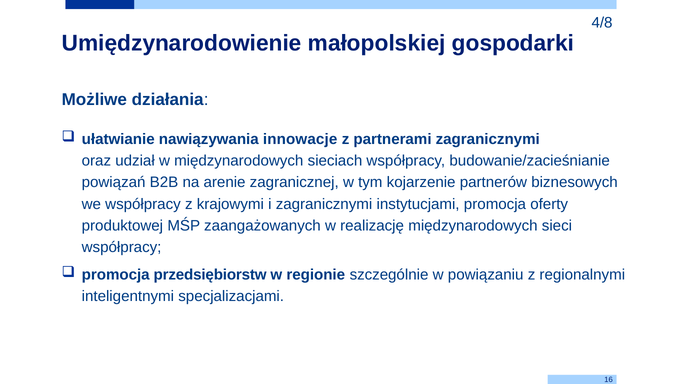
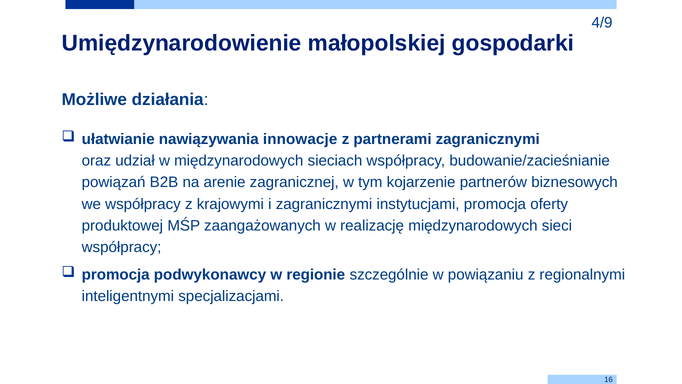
4/8: 4/8 -> 4/9 (602, 22)
przedsiębiorstw: przedsiębiorstw -> podwykonawcy (210, 274)
